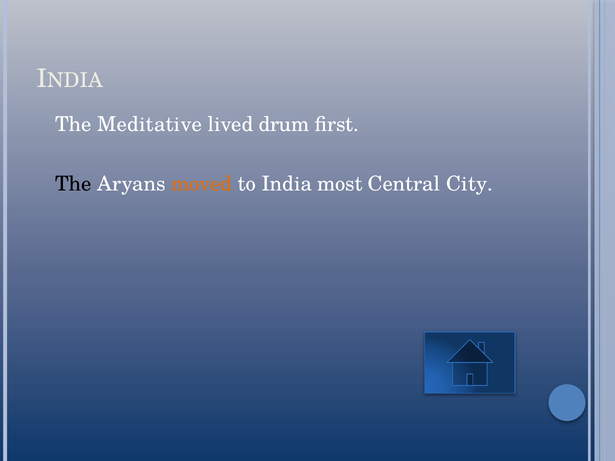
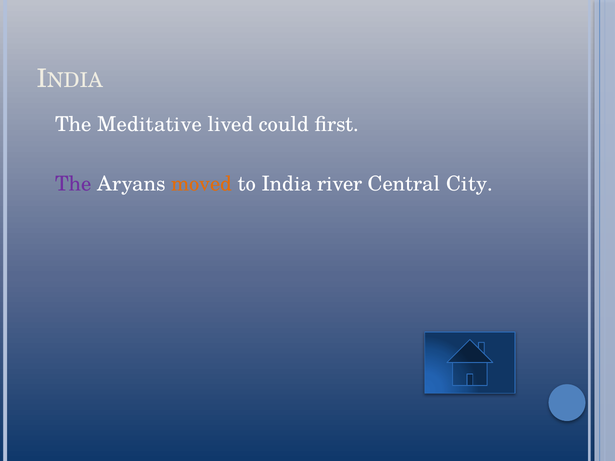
drum: drum -> could (284, 124)
The colour: black -> purple (73, 184)
most: most -> river (340, 184)
